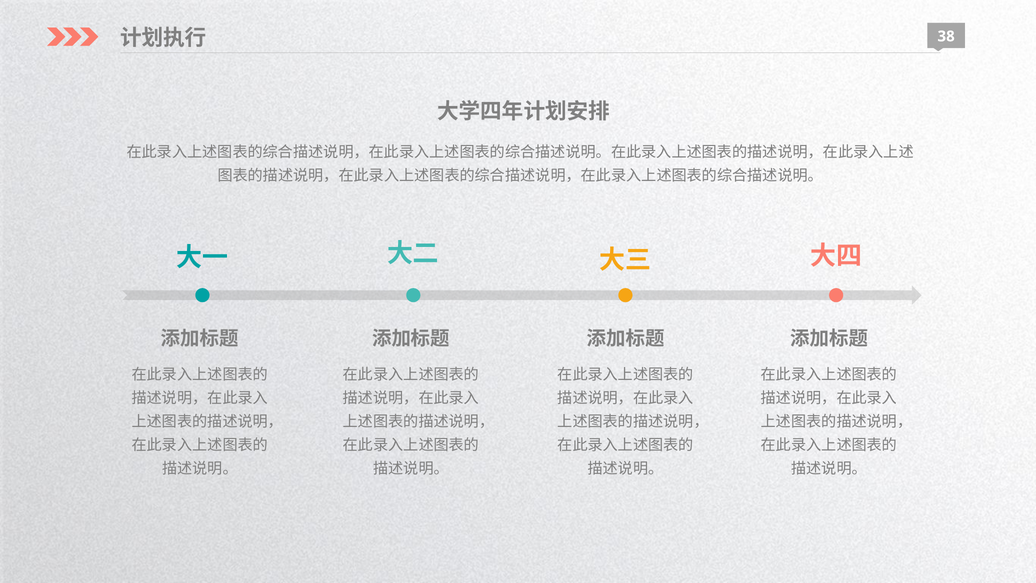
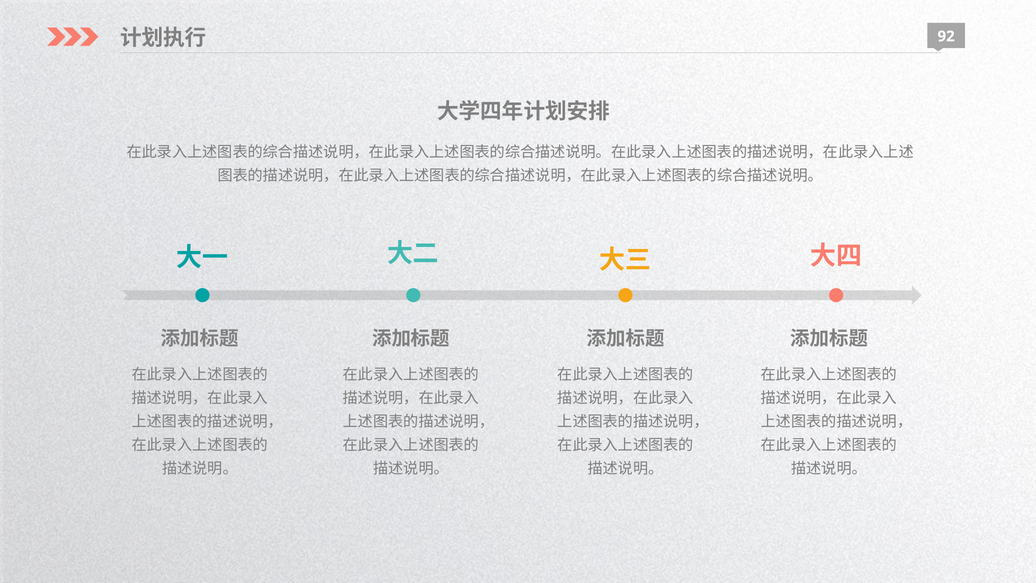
38: 38 -> 92 (946, 36)
